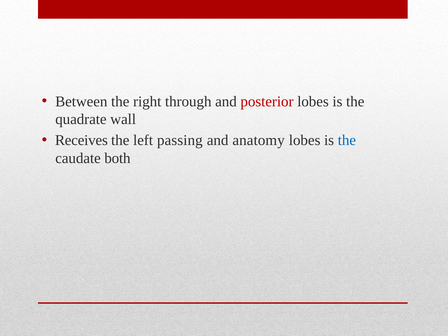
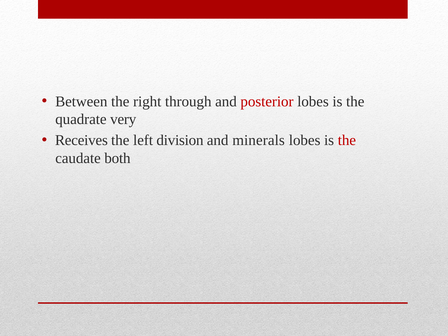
wall: wall -> very (123, 119)
passing: passing -> division (180, 140)
anatomy: anatomy -> minerals (259, 140)
the colour: blue -> red (347, 140)
